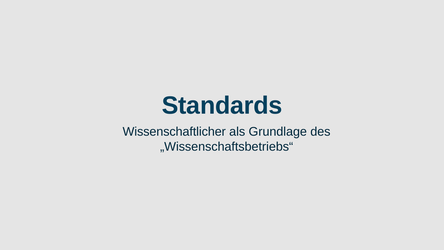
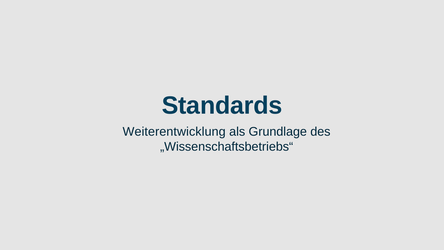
Wissenschaftlicher: Wissenschaftlicher -> Weiterentwicklung (174, 132)
